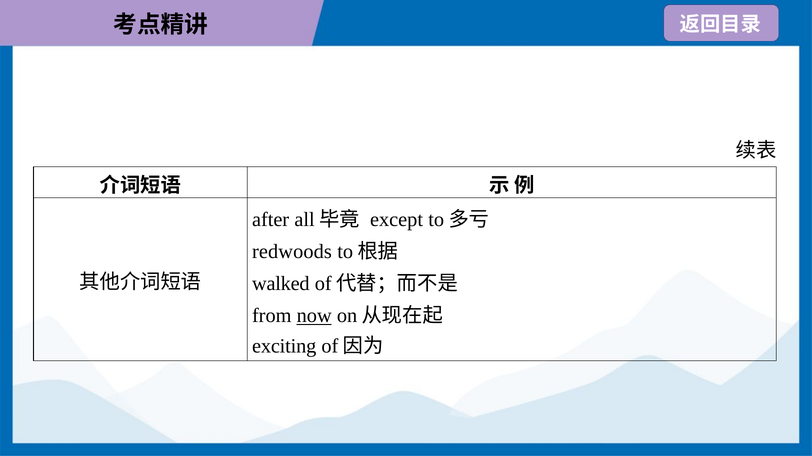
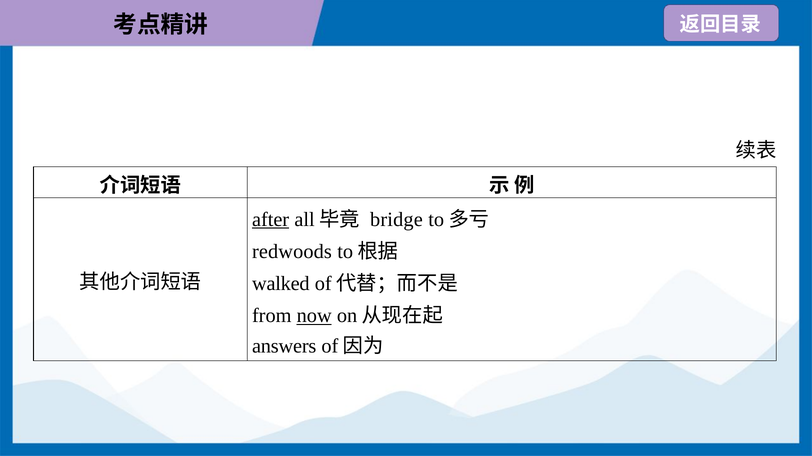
after underline: none -> present (271, 220)
except: except -> bridge (396, 220)
exciting: exciting -> answers (284, 347)
